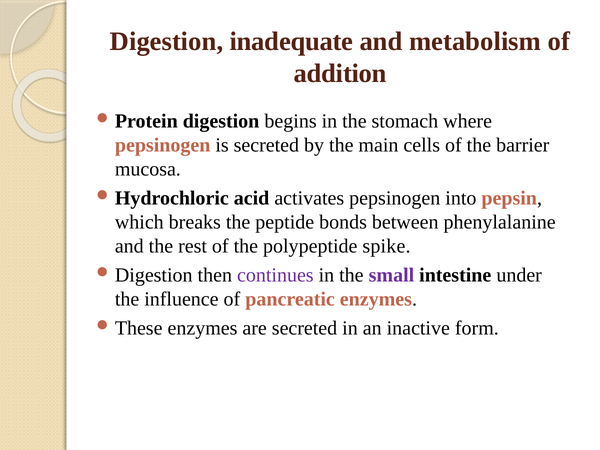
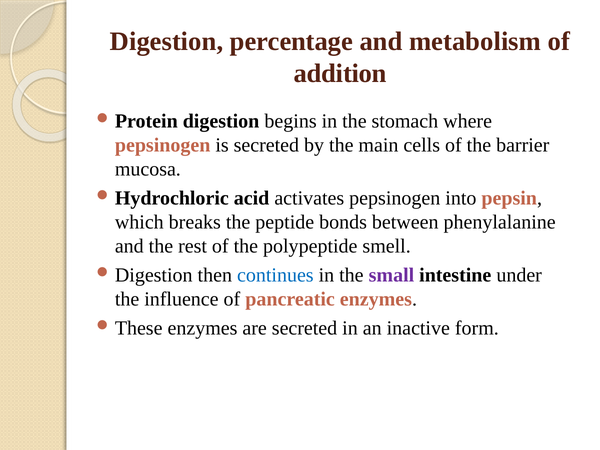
inadequate: inadequate -> percentage (291, 41)
spike: spike -> smell (387, 246)
continues colour: purple -> blue (275, 275)
